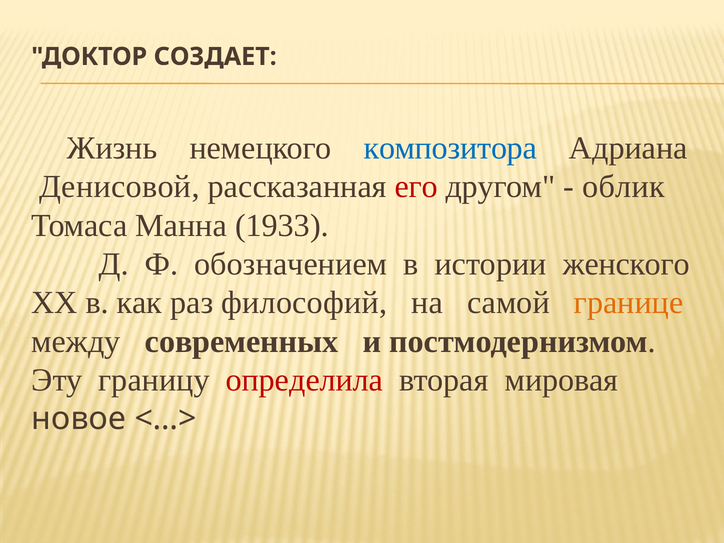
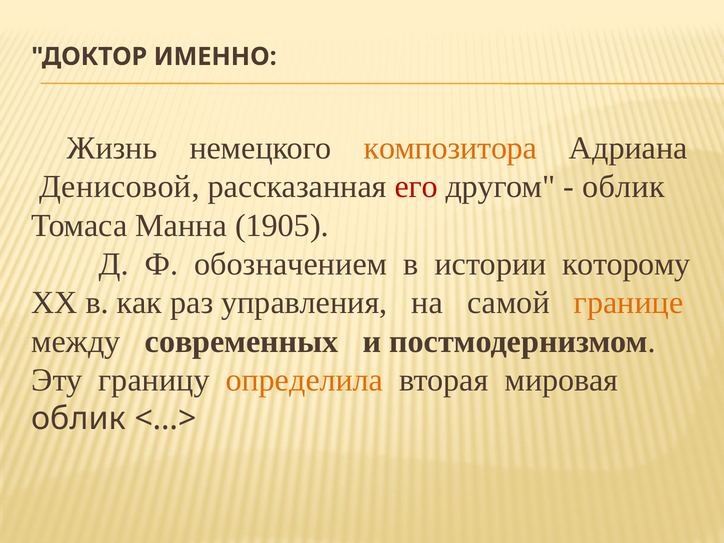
СОЗДАЕТ: СОЗДАЕТ -> ИМЕННО (215, 57)
композитора colour: blue -> orange (450, 148)
1933: 1933 -> 1905 (282, 226)
женского: женского -> которому (626, 264)
философий: философий -> управления (304, 303)
определила colour: red -> orange (304, 380)
новое: новое -> облик (79, 419)
